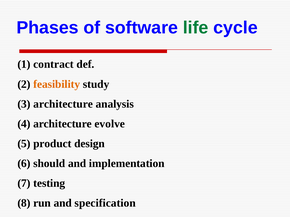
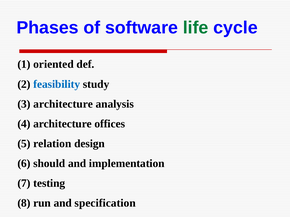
contract: contract -> oriented (54, 64)
feasibility colour: orange -> blue (57, 84)
evolve: evolve -> offices (110, 124)
product: product -> relation (52, 144)
